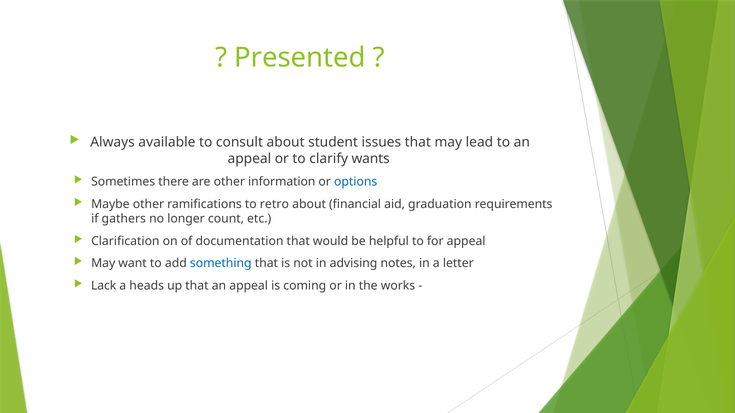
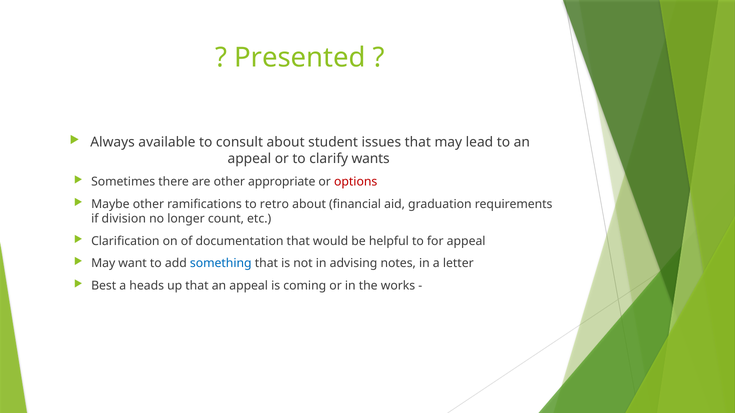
information: information -> appropriate (282, 182)
options colour: blue -> red (356, 182)
gathers: gathers -> division (124, 219)
Lack: Lack -> Best (104, 286)
